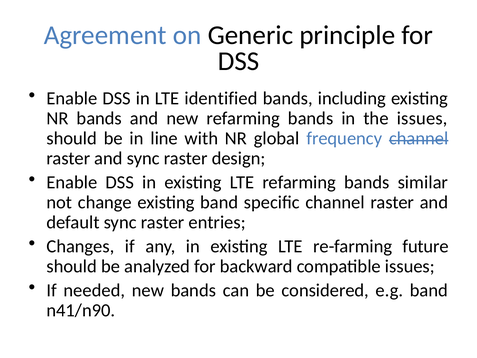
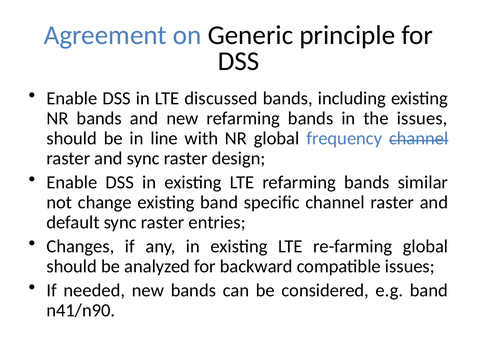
identified: identified -> discussed (221, 98)
re-farming future: future -> global (426, 246)
